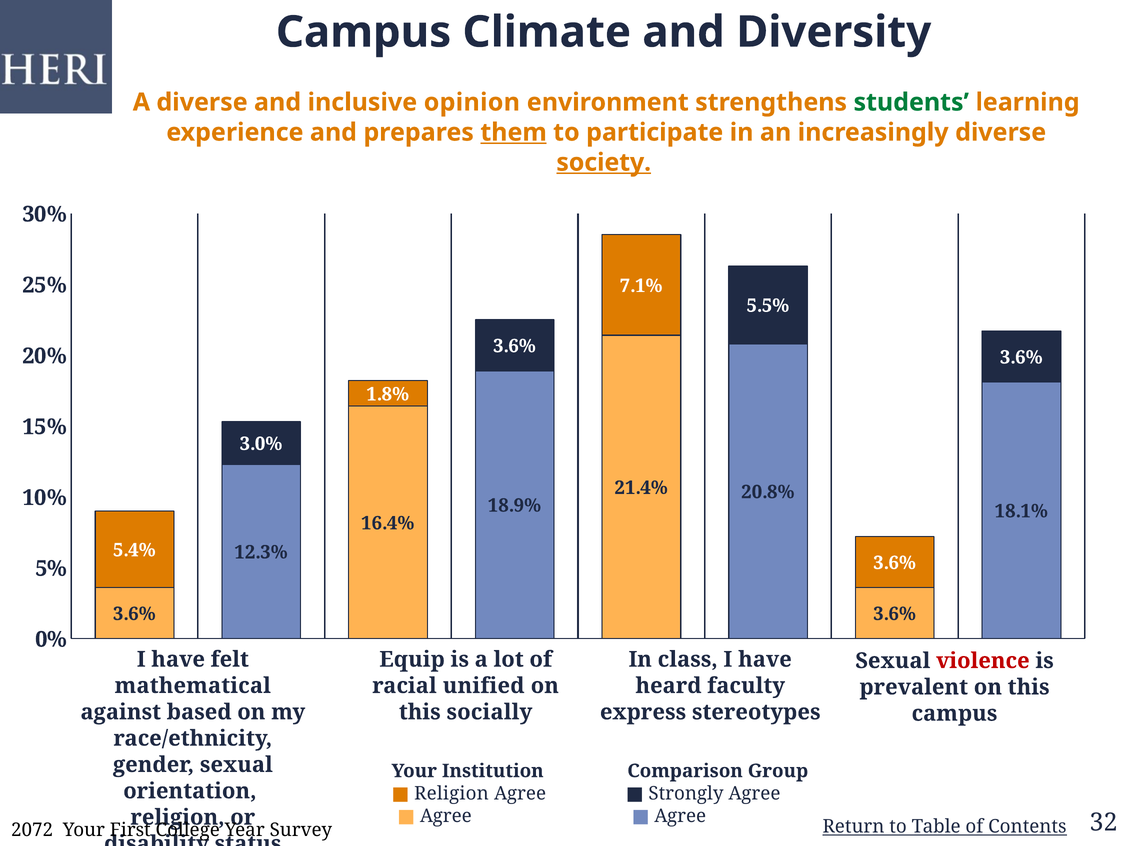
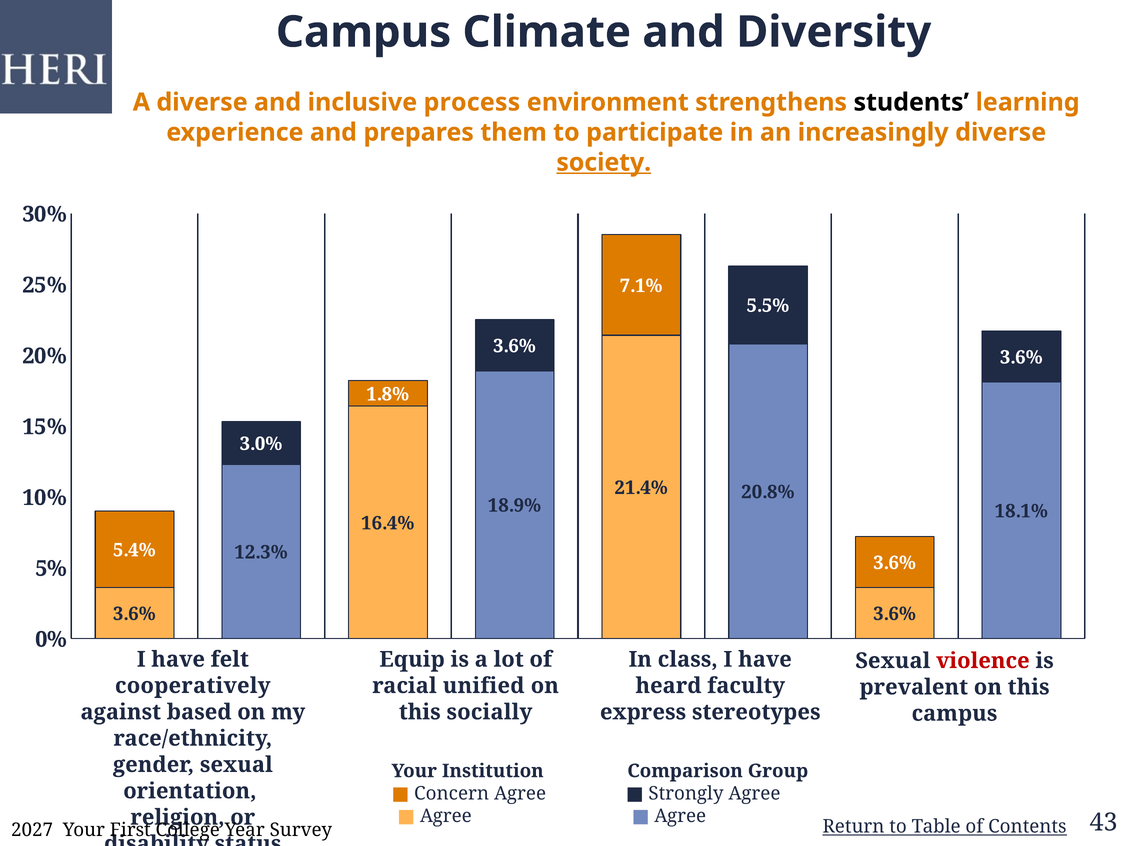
opinion: opinion -> process (472, 102)
students colour: green -> black (911, 102)
them underline: present -> none (514, 132)
mathematical: mathematical -> cooperatively (193, 686)
Religion: Religion -> Concern (452, 794)
32: 32 -> 43 (1104, 823)
2072: 2072 -> 2027 (32, 831)
